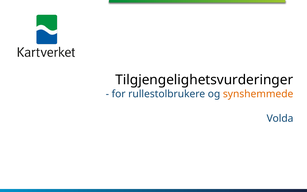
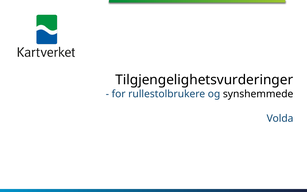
synshemmede colour: orange -> black (258, 94)
